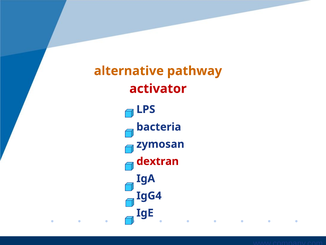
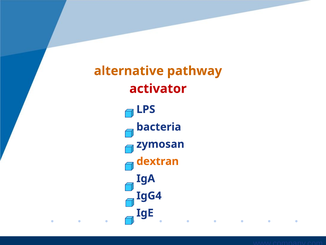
dextran colour: red -> orange (158, 161)
